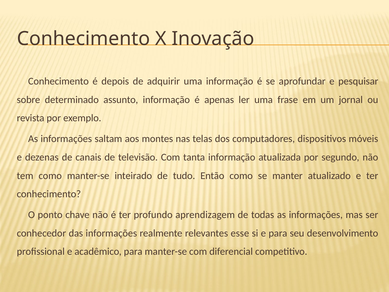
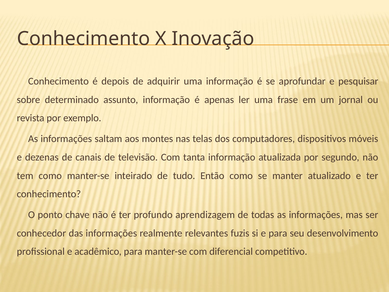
esse: esse -> fuzis (240, 233)
